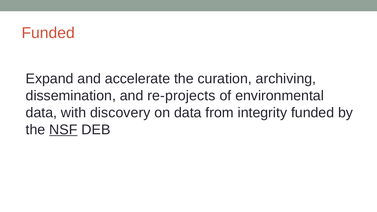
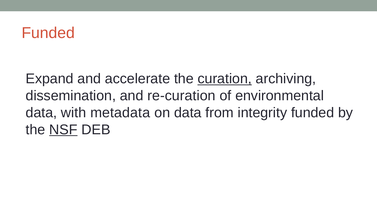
curation underline: none -> present (225, 79)
re-projects: re-projects -> re-curation (181, 96)
discovery: discovery -> metadata (120, 113)
